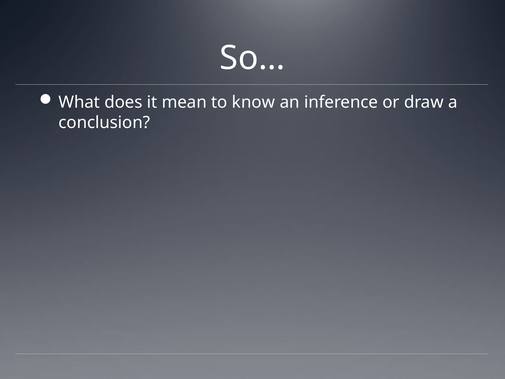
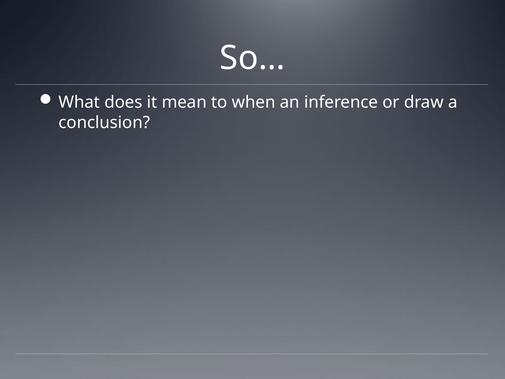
know: know -> when (254, 102)
